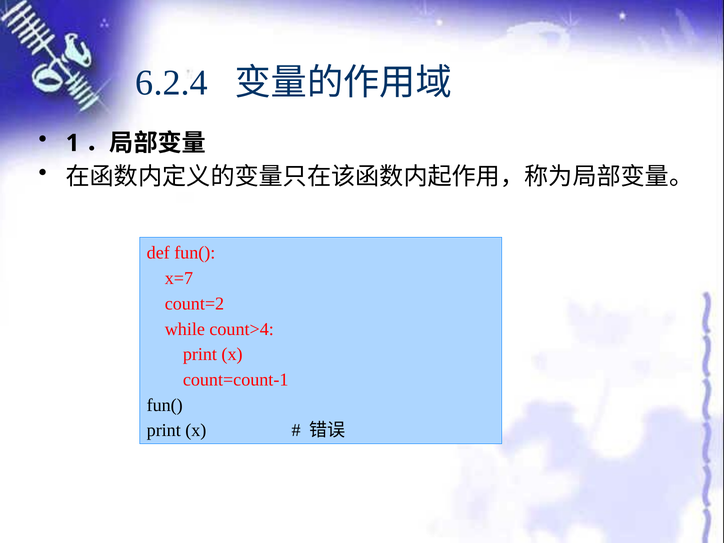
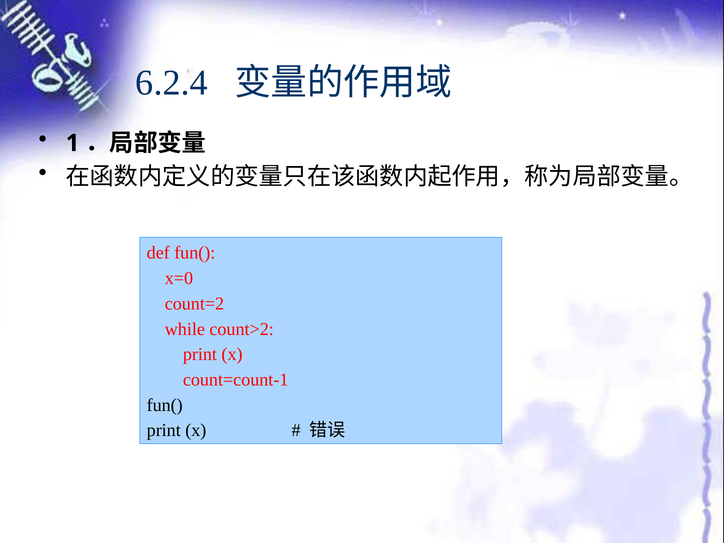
x=7: x=7 -> x=0 (179, 278)
count>4: count>4 -> count>2 (242, 329)
